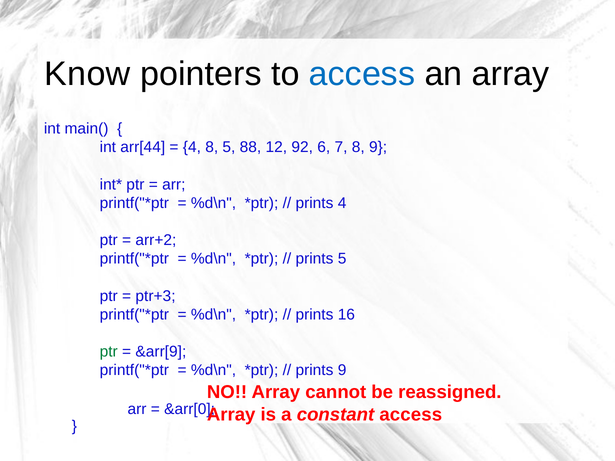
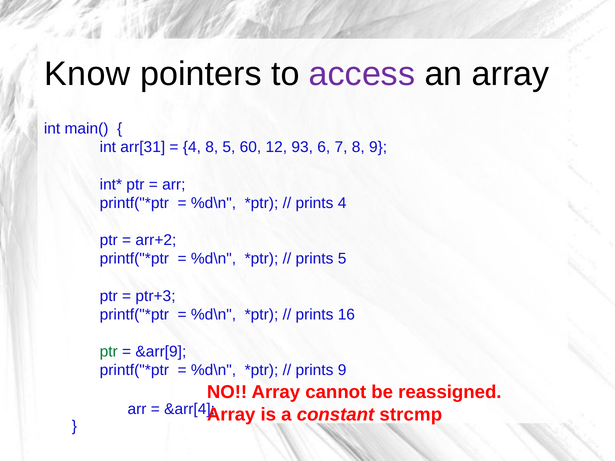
access colour: blue -> purple (362, 74)
arr[44: arr[44 -> arr[31 (143, 147)
88: 88 -> 60 (251, 147)
92: 92 -> 93 (302, 147)
&arr[0: &arr[0 -> &arr[4 (190, 409)
constant access: access -> strcmp (411, 415)
